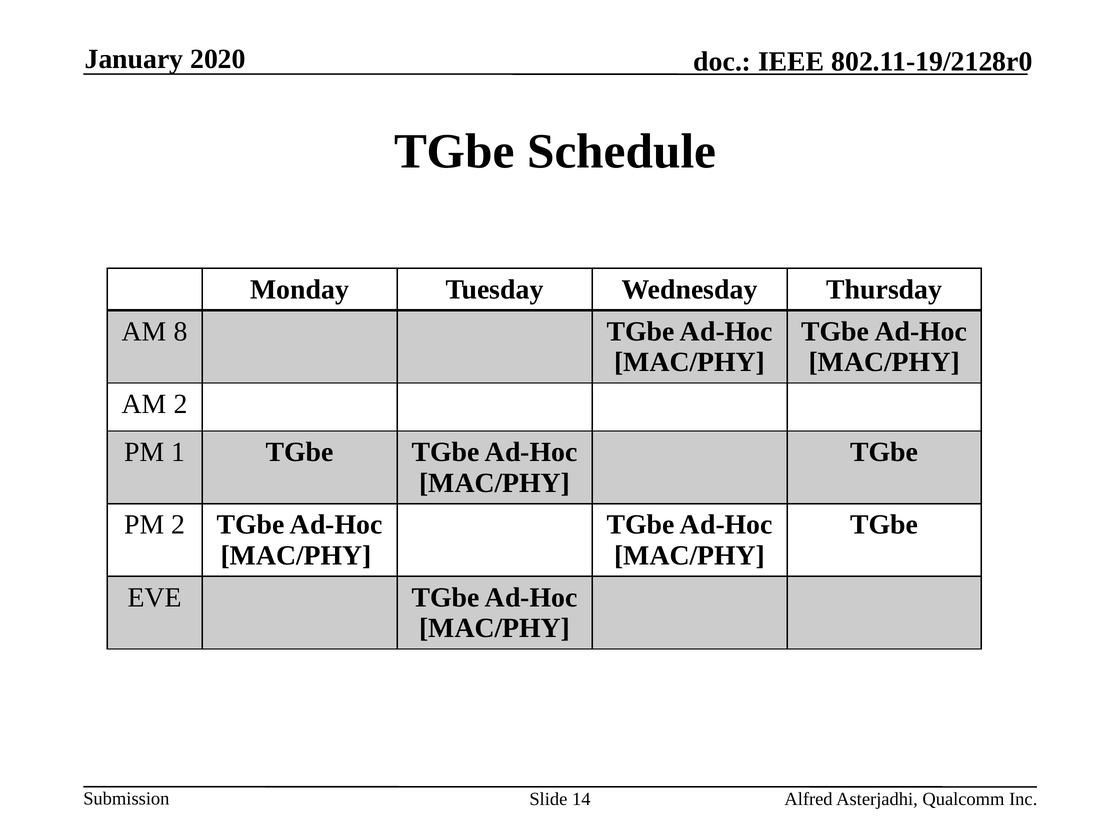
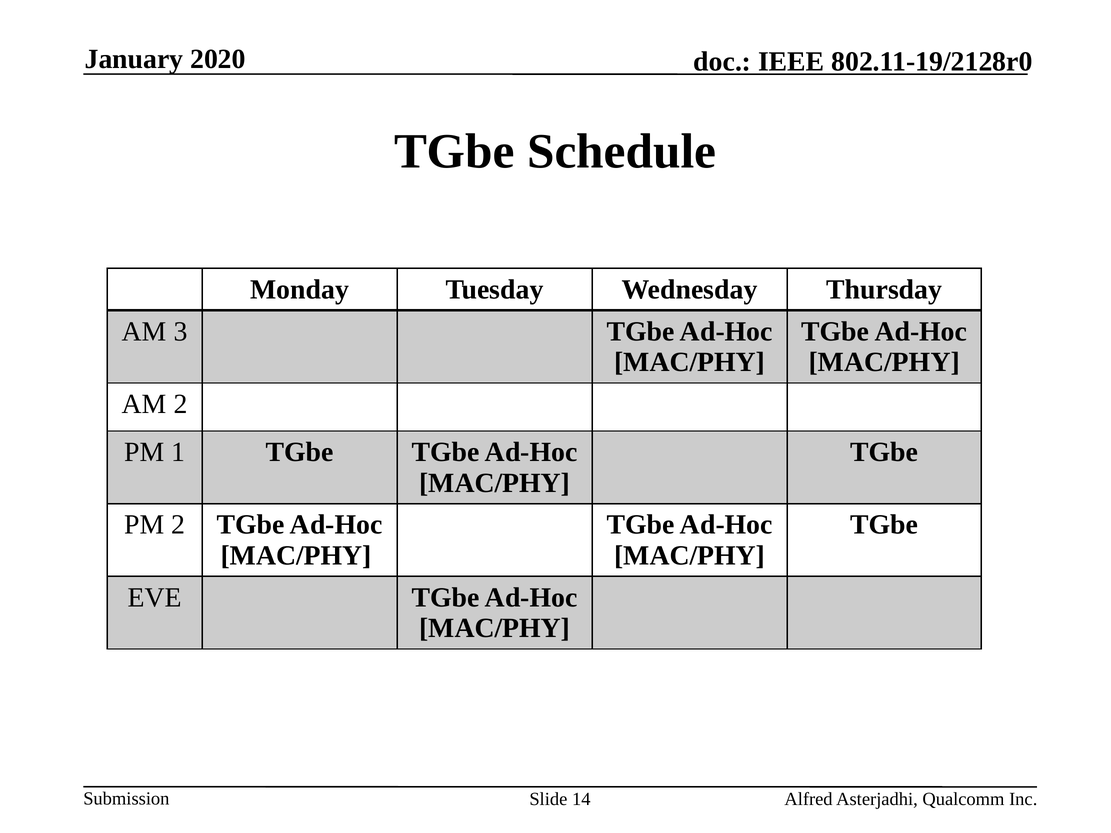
8: 8 -> 3 (181, 332)
